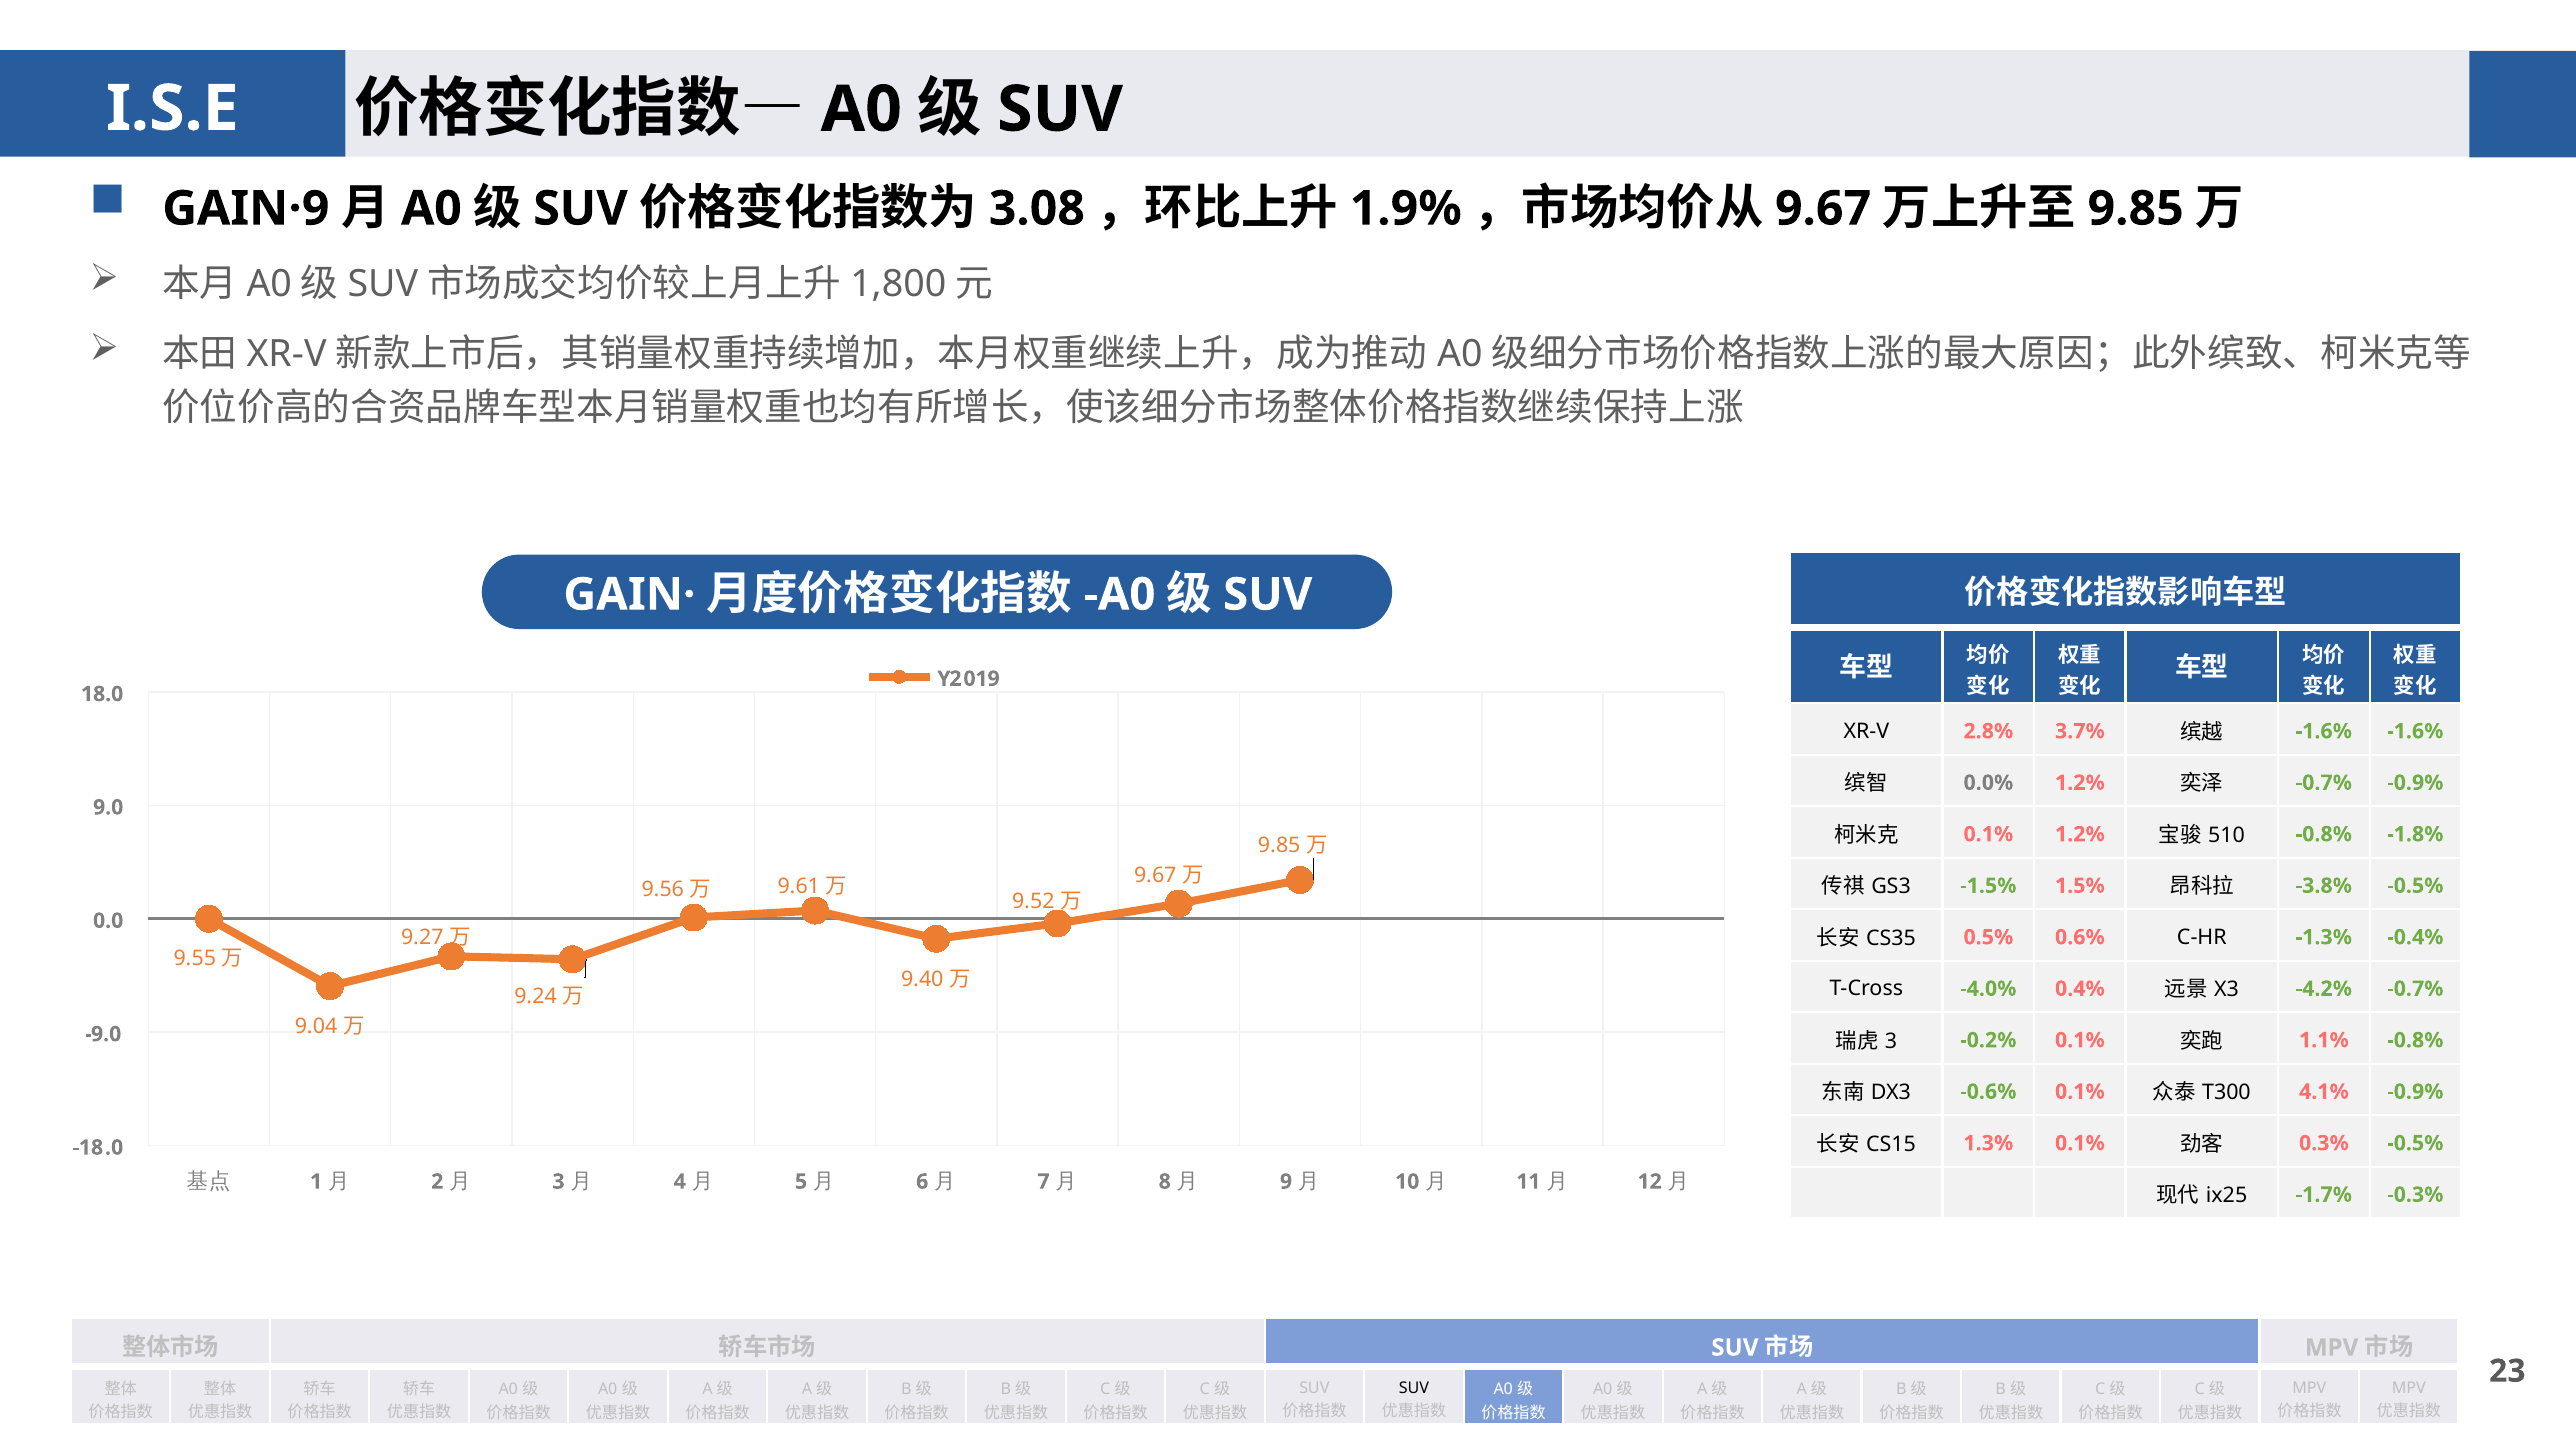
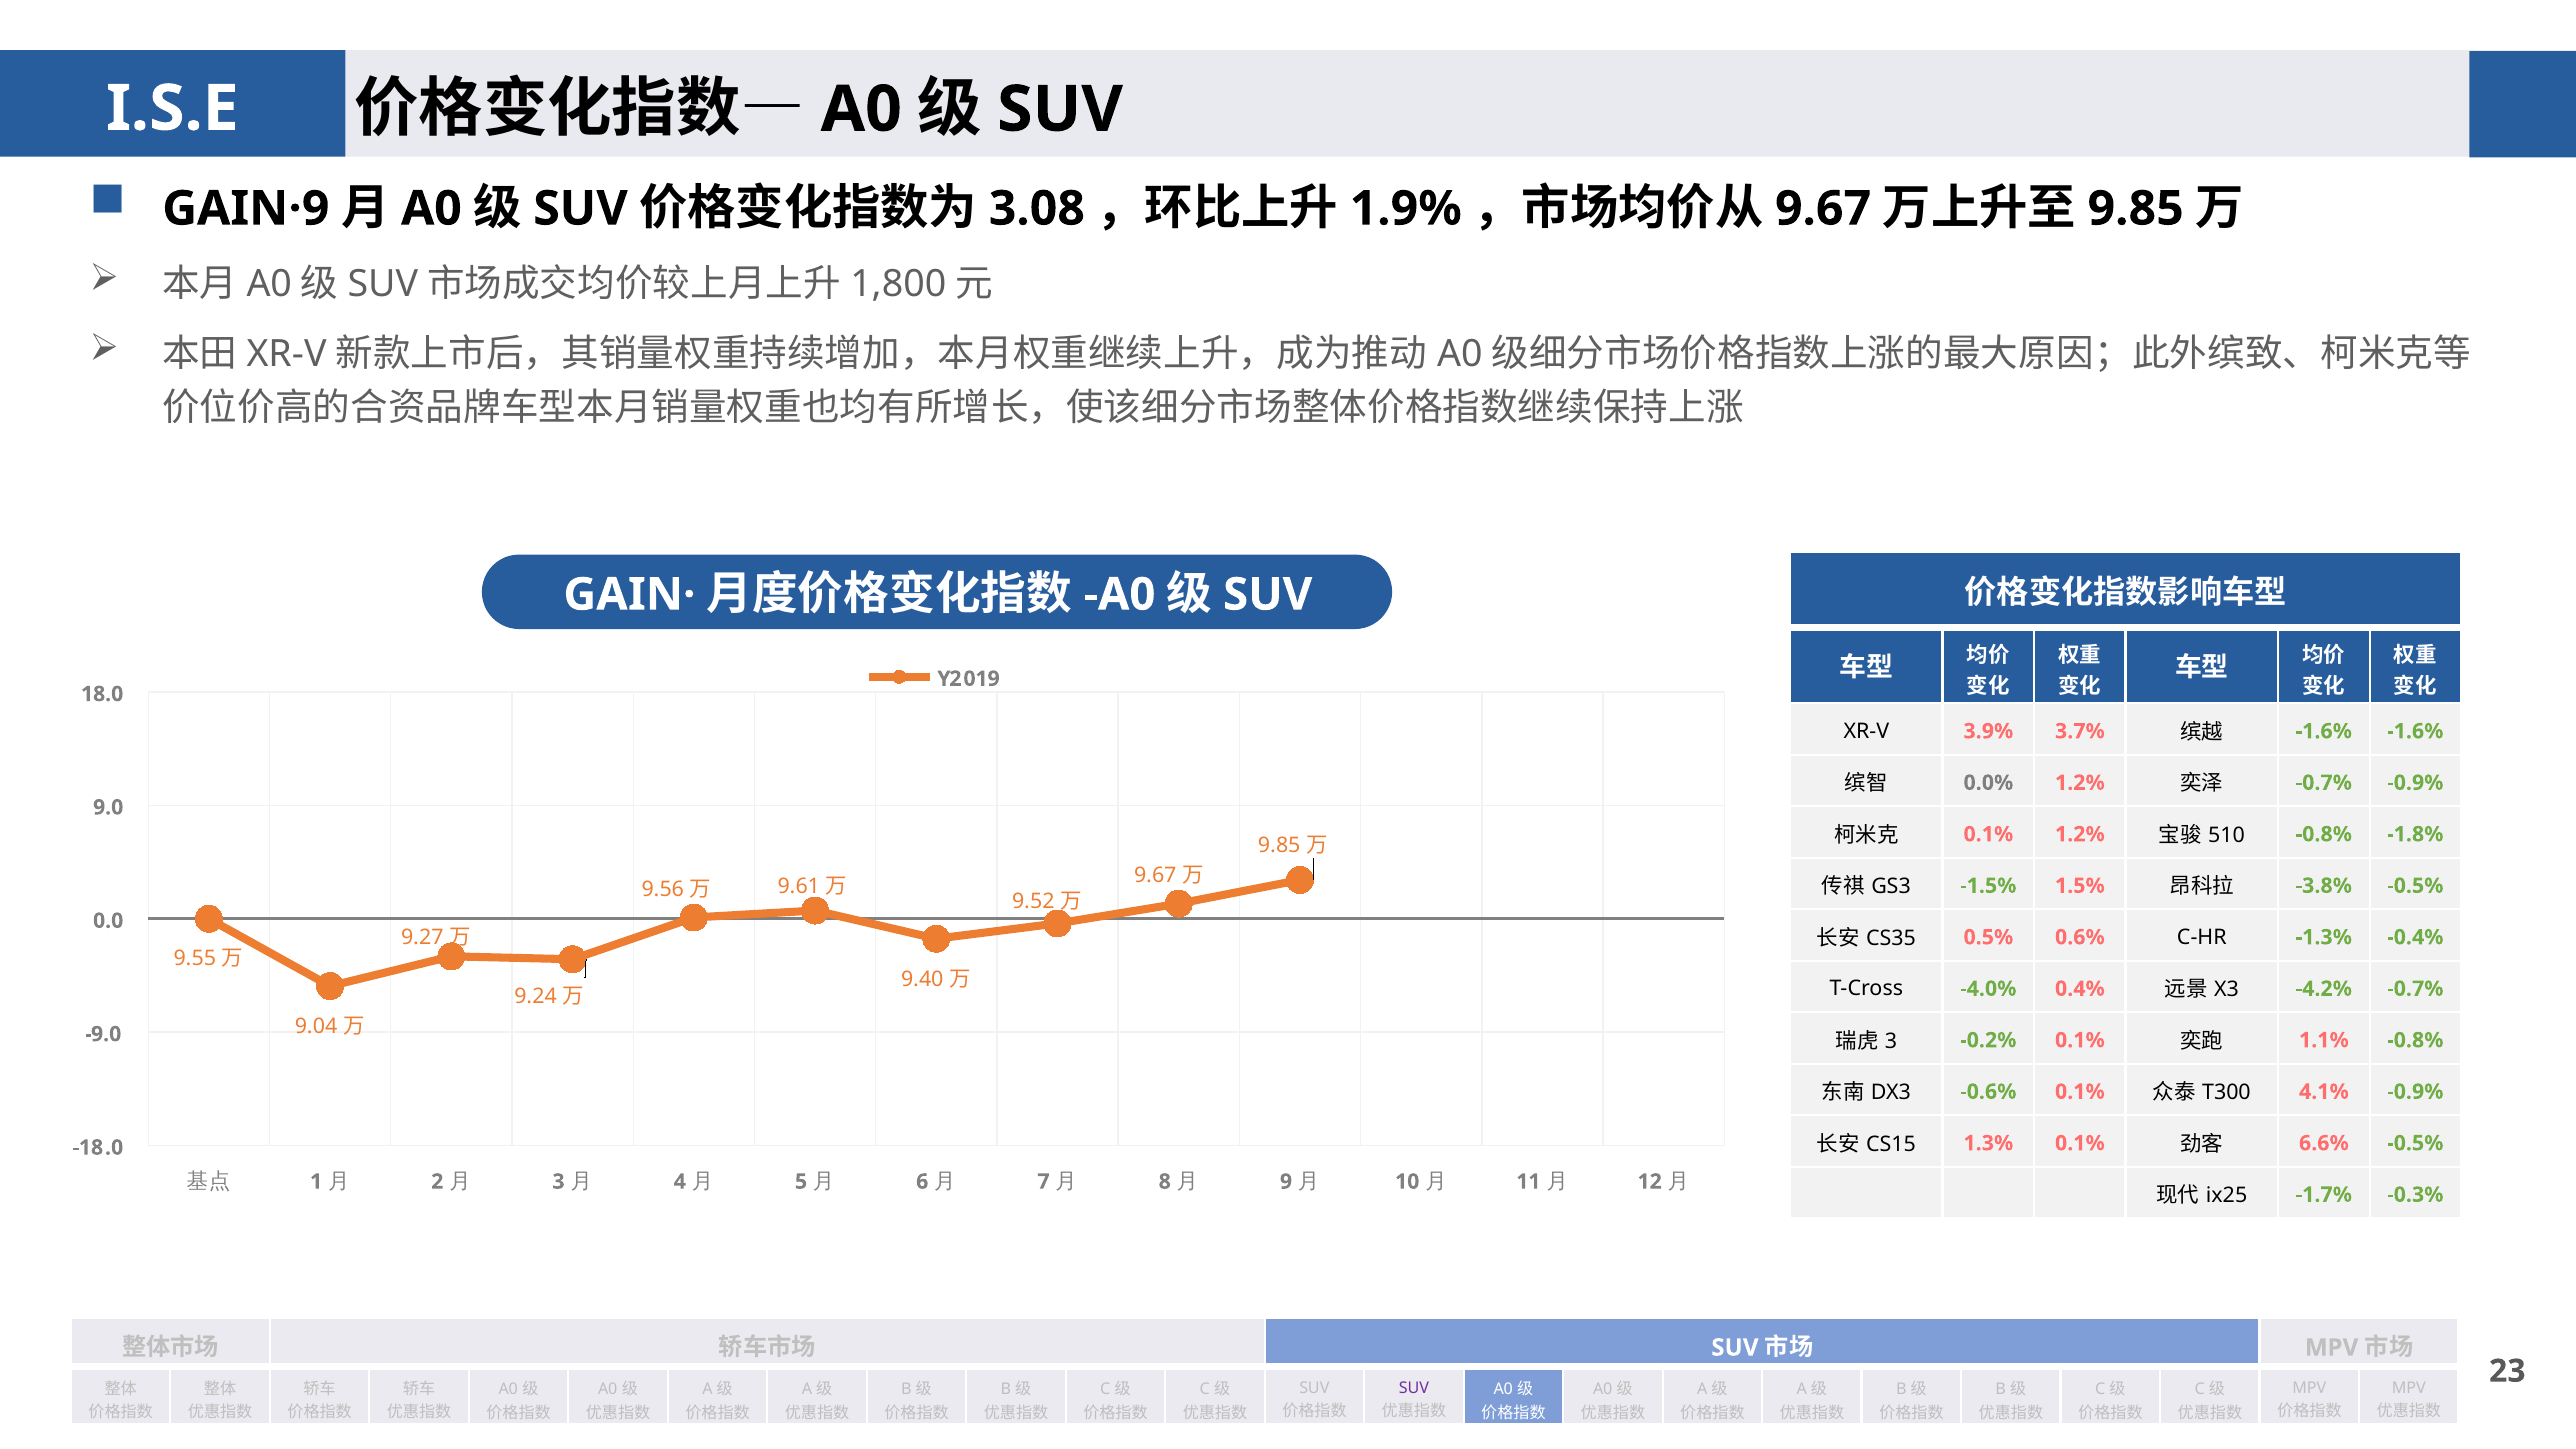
2.8%: 2.8% -> 3.9% (1988, 731)
0.3%: 0.3% -> 6.6% (2324, 1143)
SUV colour: black -> purple (1414, 1388)
